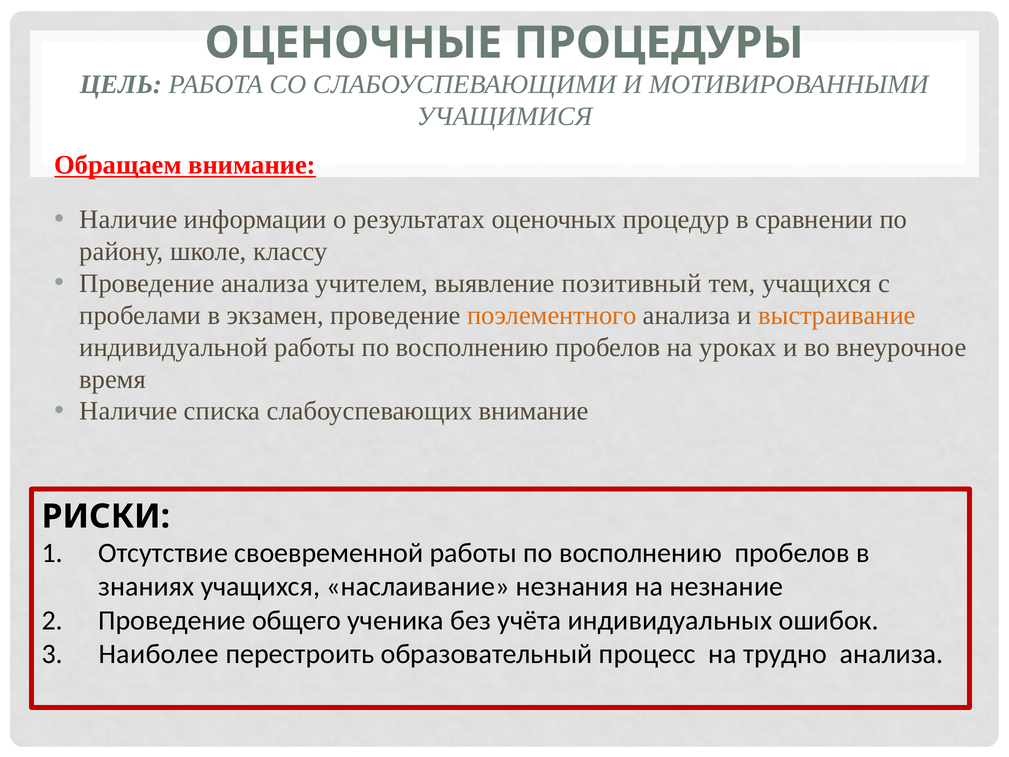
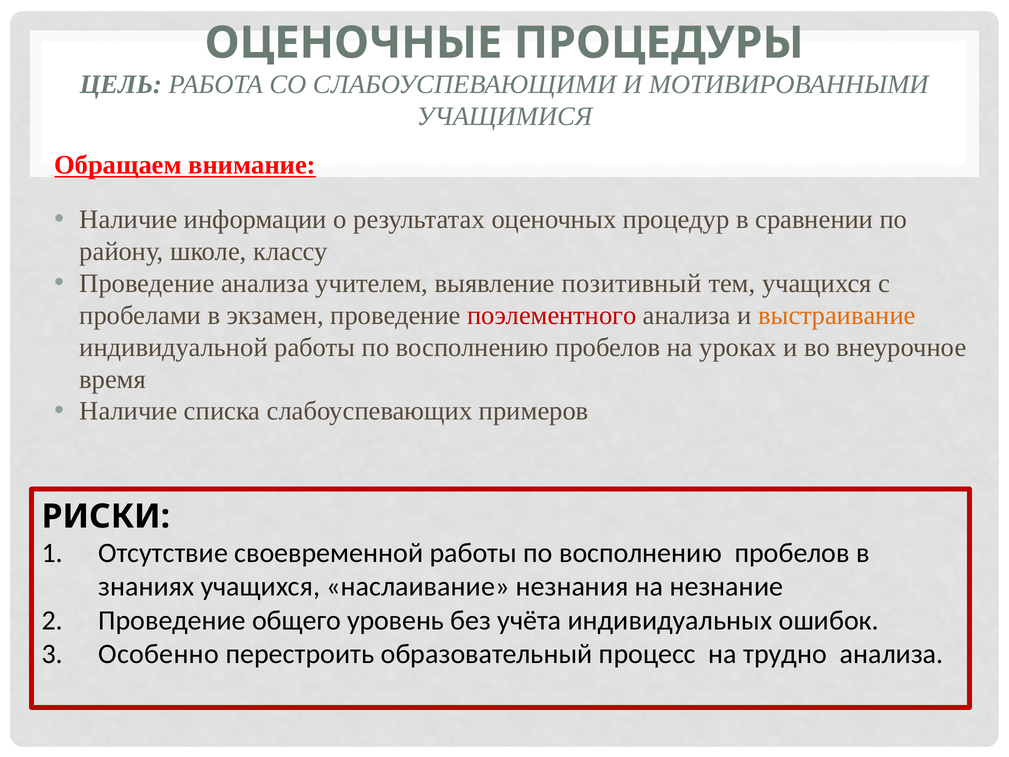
поэлементного colour: orange -> red (552, 315)
слабоуспевающих внимание: внимание -> примеров (534, 411)
ученика: ученика -> уровень (396, 620)
Наиболее: Наиболее -> Особенно (159, 654)
